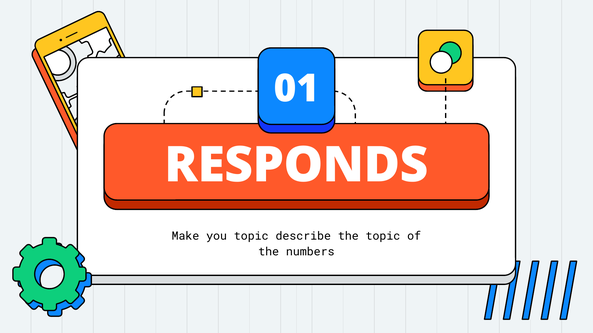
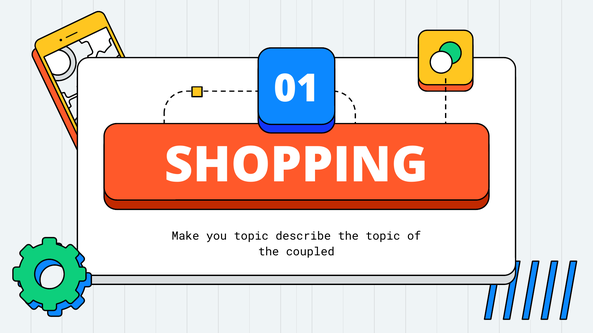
RESPONDS: RESPONDS -> SHOPPING (296, 166)
numbers: numbers -> coupled (310, 252)
